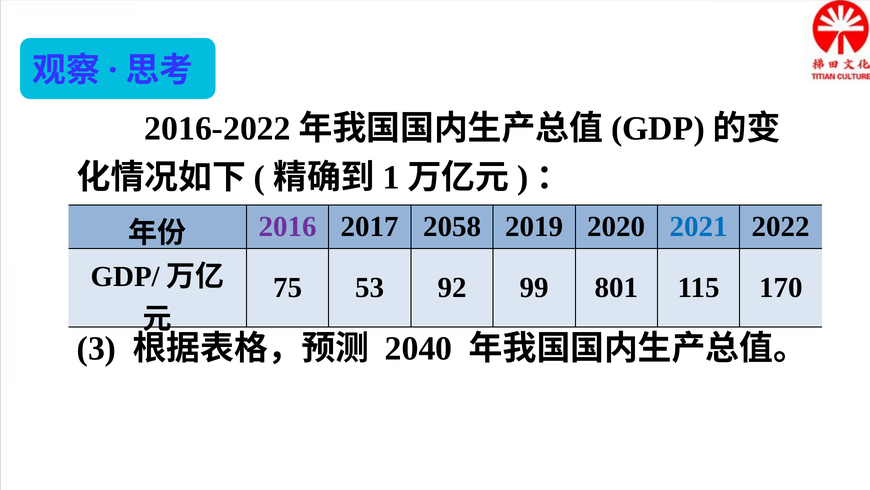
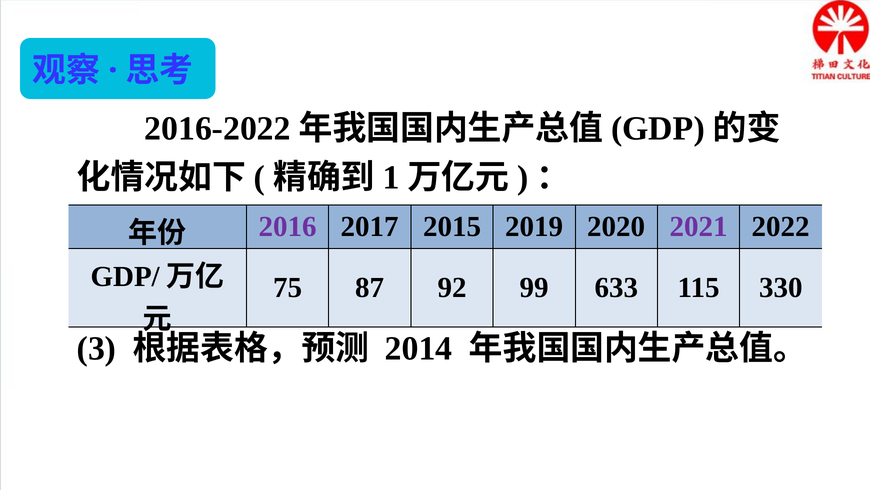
2058: 2058 -> 2015 (452, 227)
2021 colour: blue -> purple (699, 227)
53: 53 -> 87 (370, 287)
801: 801 -> 633 (616, 287)
170: 170 -> 330 (781, 287)
2040: 2040 -> 2014 (419, 348)
